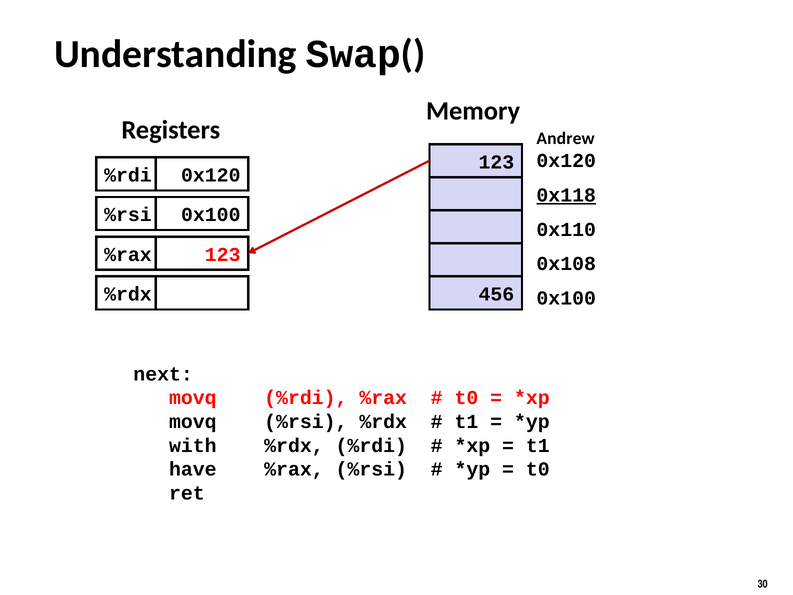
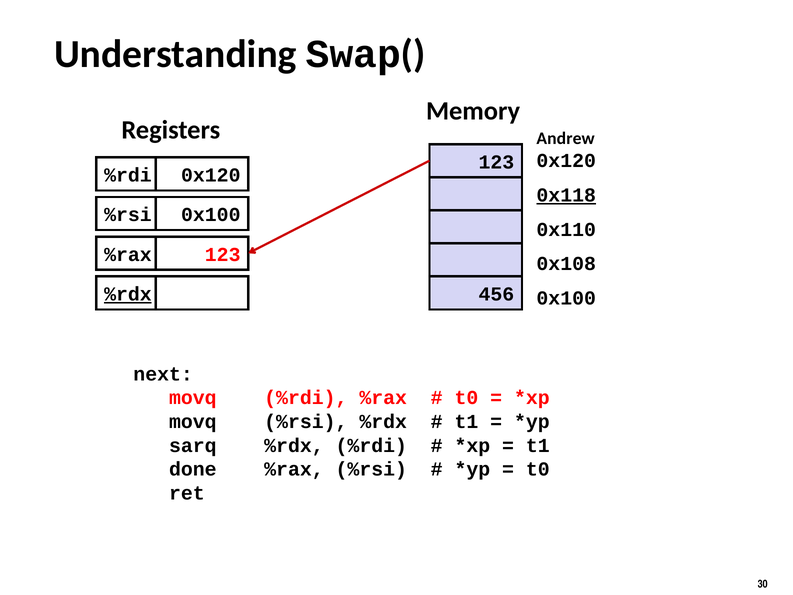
%rdx underline: none -> present (128, 294)
with: with -> sarq (193, 445)
have: have -> done (193, 469)
